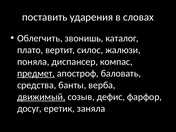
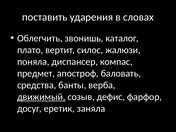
предмет underline: present -> none (36, 73)
